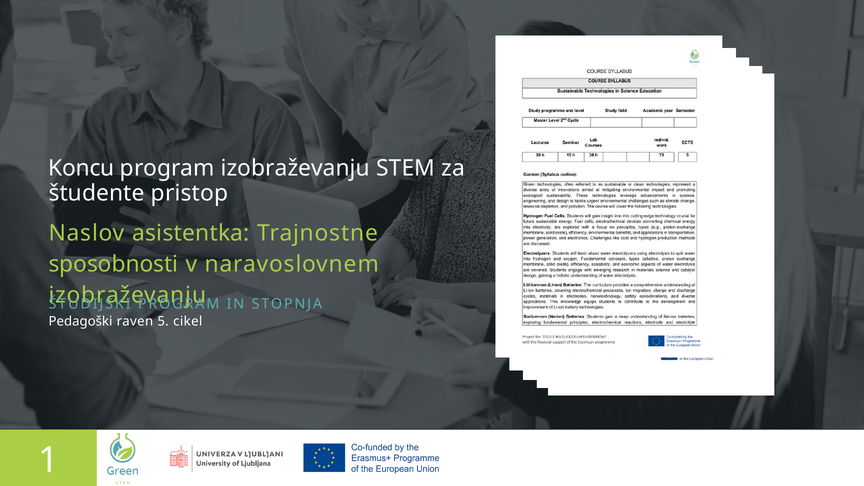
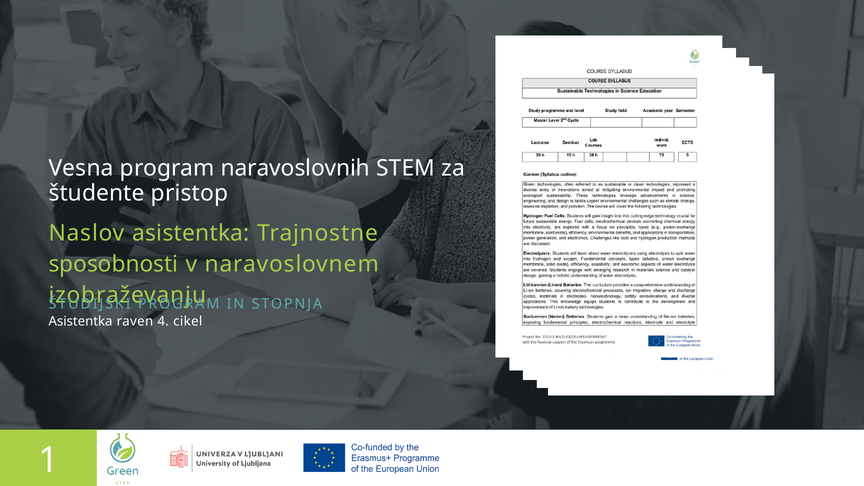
Koncu: Koncu -> Vesna (81, 168)
program izobraževanju: izobraževanju -> naravoslovnih (295, 168)
Pedagoški: Pedagoški -> Asistentka (81, 322)
5: 5 -> 4 (163, 322)
